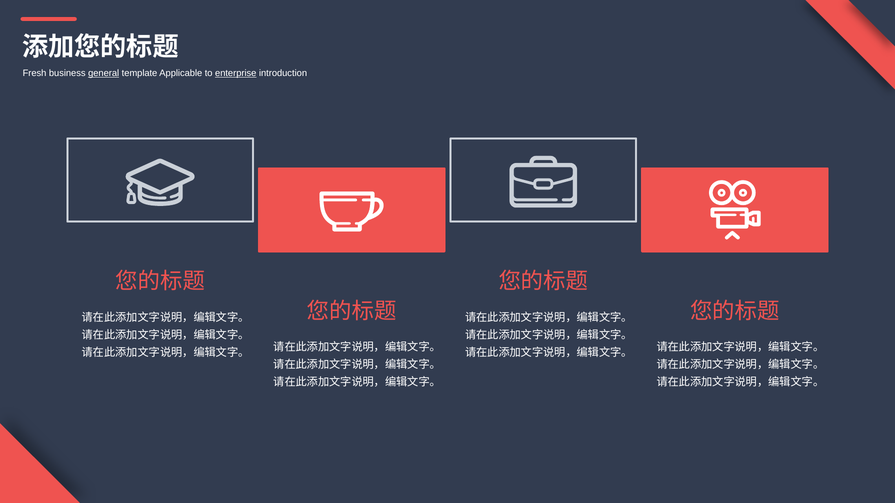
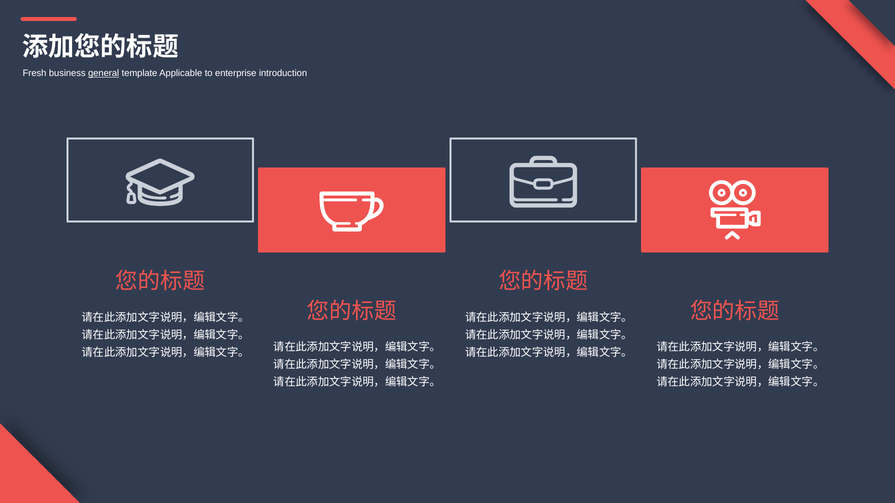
enterprise underline: present -> none (236, 73)
